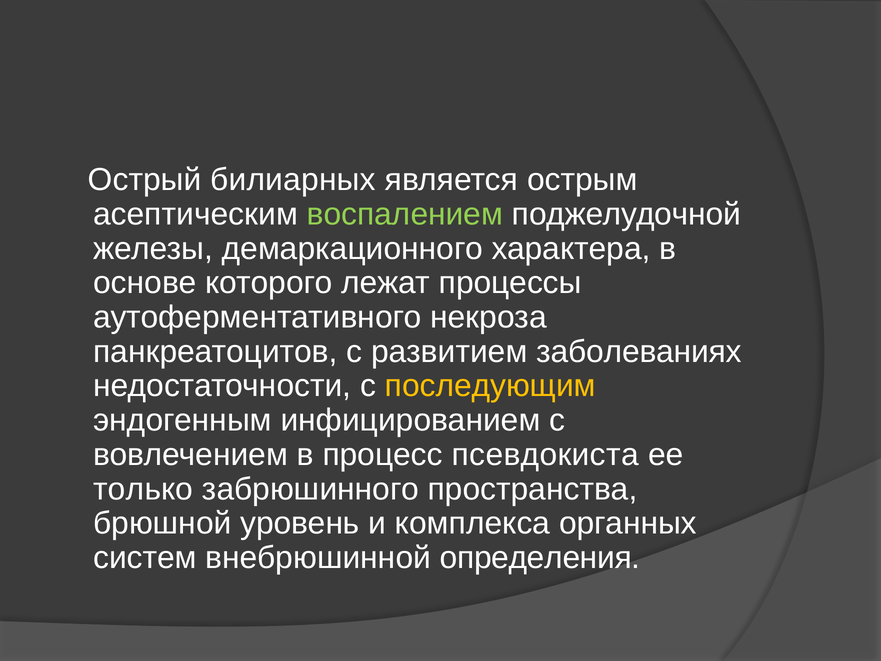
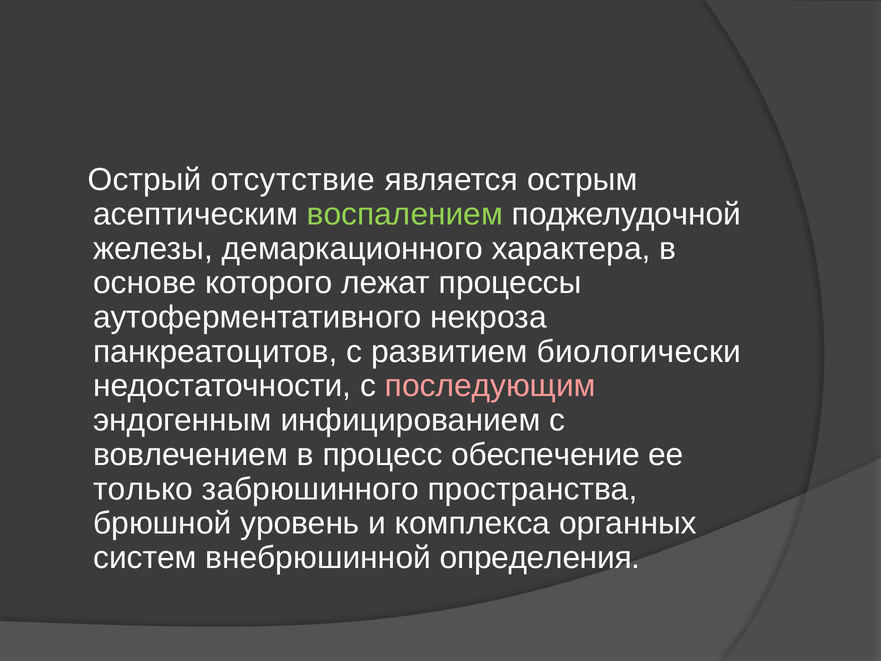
билиарных: билиарных -> отсутствие (293, 180)
заболеваниях: заболеваниях -> биологически (639, 352)
последующим colour: yellow -> pink (490, 386)
псевдокиста: псевдокиста -> обеспечение (546, 455)
